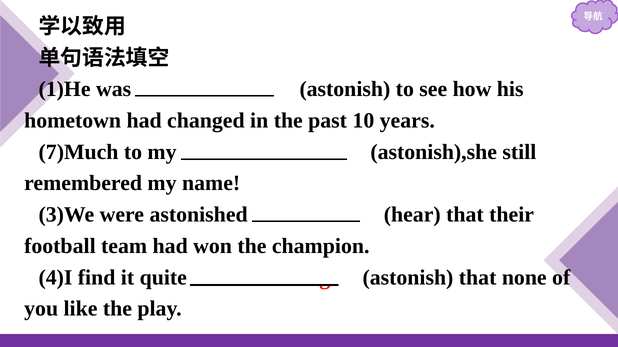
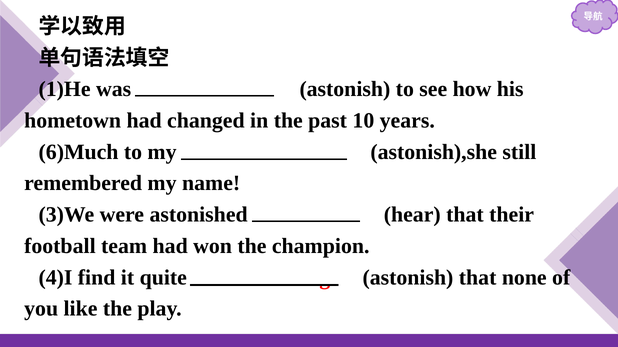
7)Much: 7)Much -> 6)Much (79, 152)
